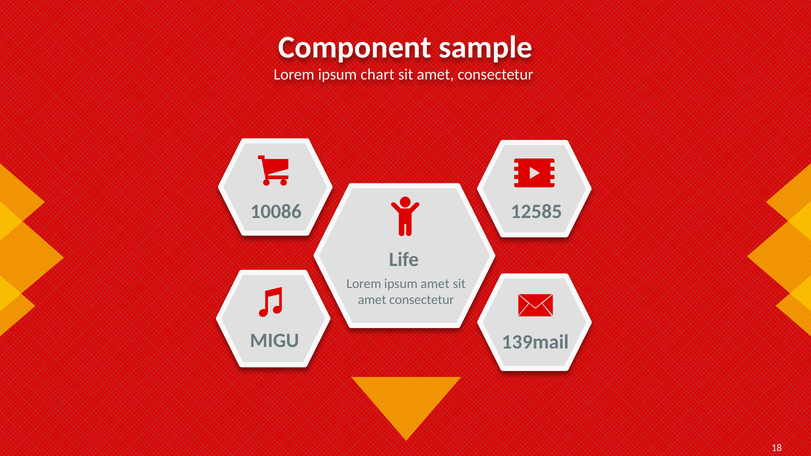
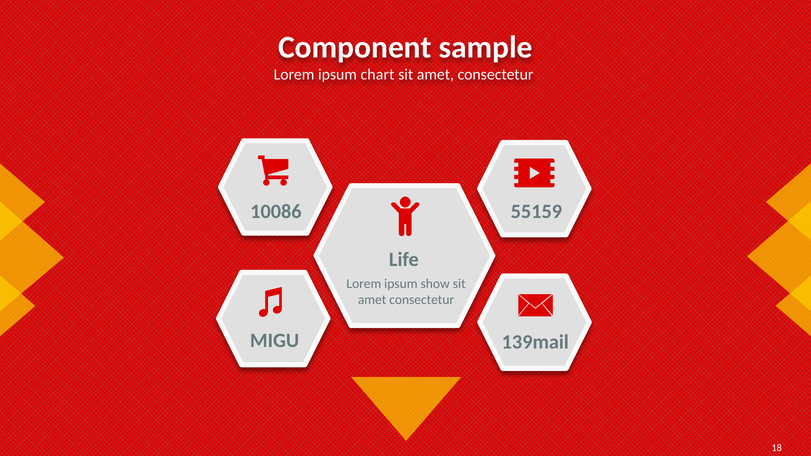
12585: 12585 -> 55159 (536, 212)
ipsum amet: amet -> show (435, 284)
